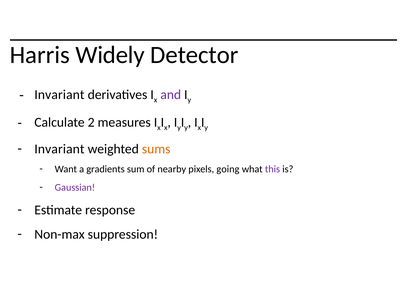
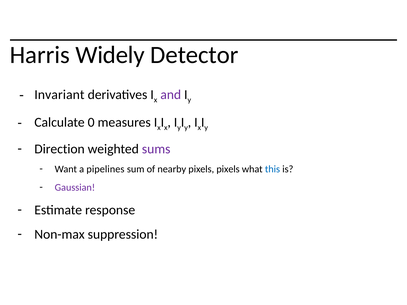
2: 2 -> 0 (91, 122)
Invariant: Invariant -> Direction (60, 149)
sums colour: orange -> purple (156, 149)
gradients: gradients -> pipelines (105, 169)
pixels going: going -> pixels (228, 169)
this colour: purple -> blue (272, 169)
